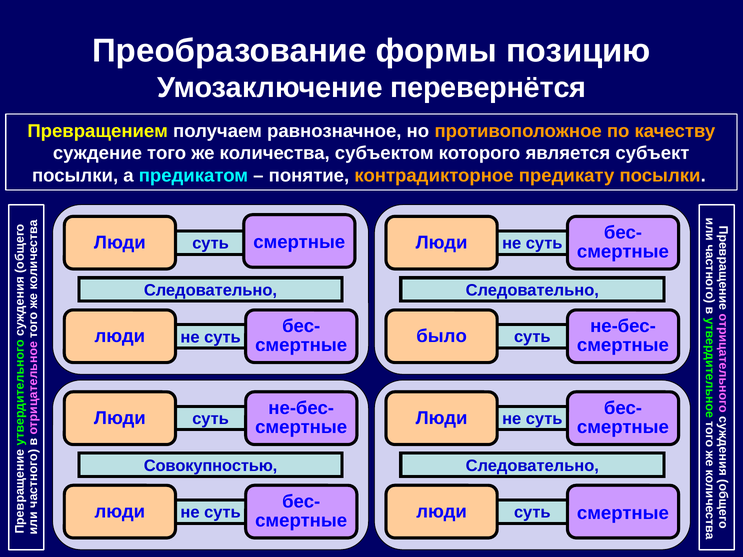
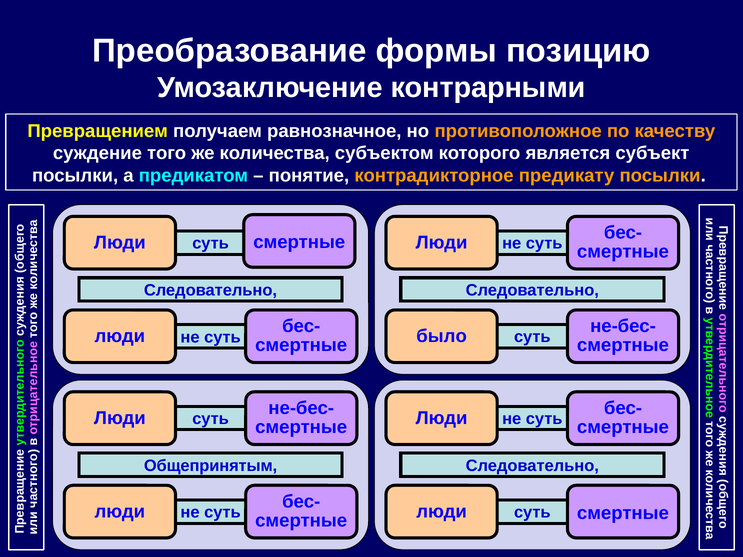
перевернётся: перевернётся -> контрарными (488, 88)
Совокупностью: Совокупностью -> Общепринятым (211, 466)
